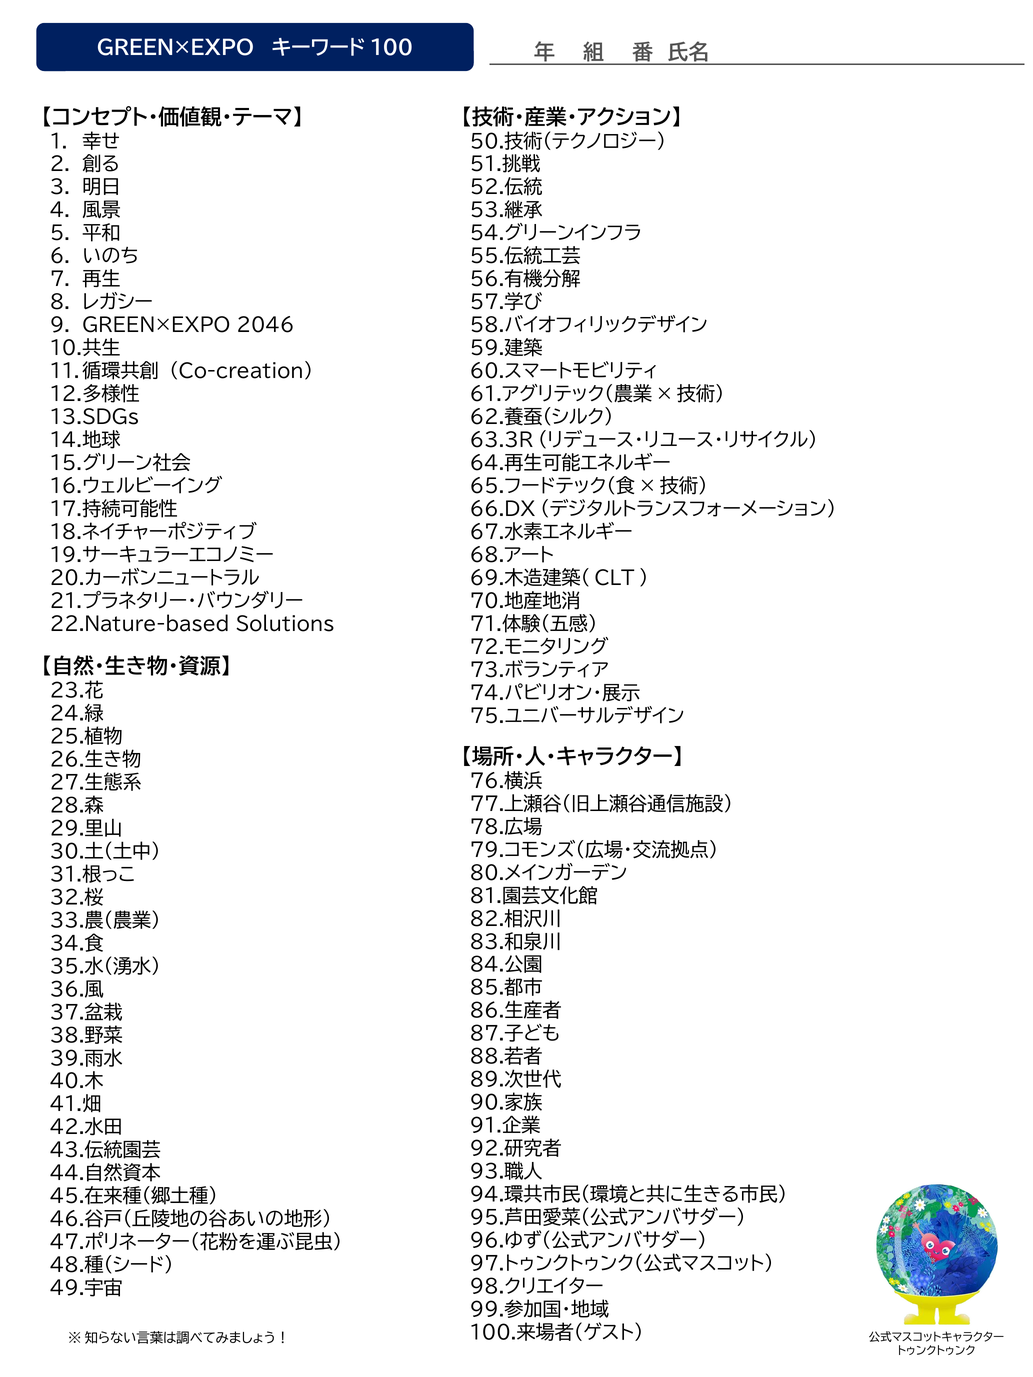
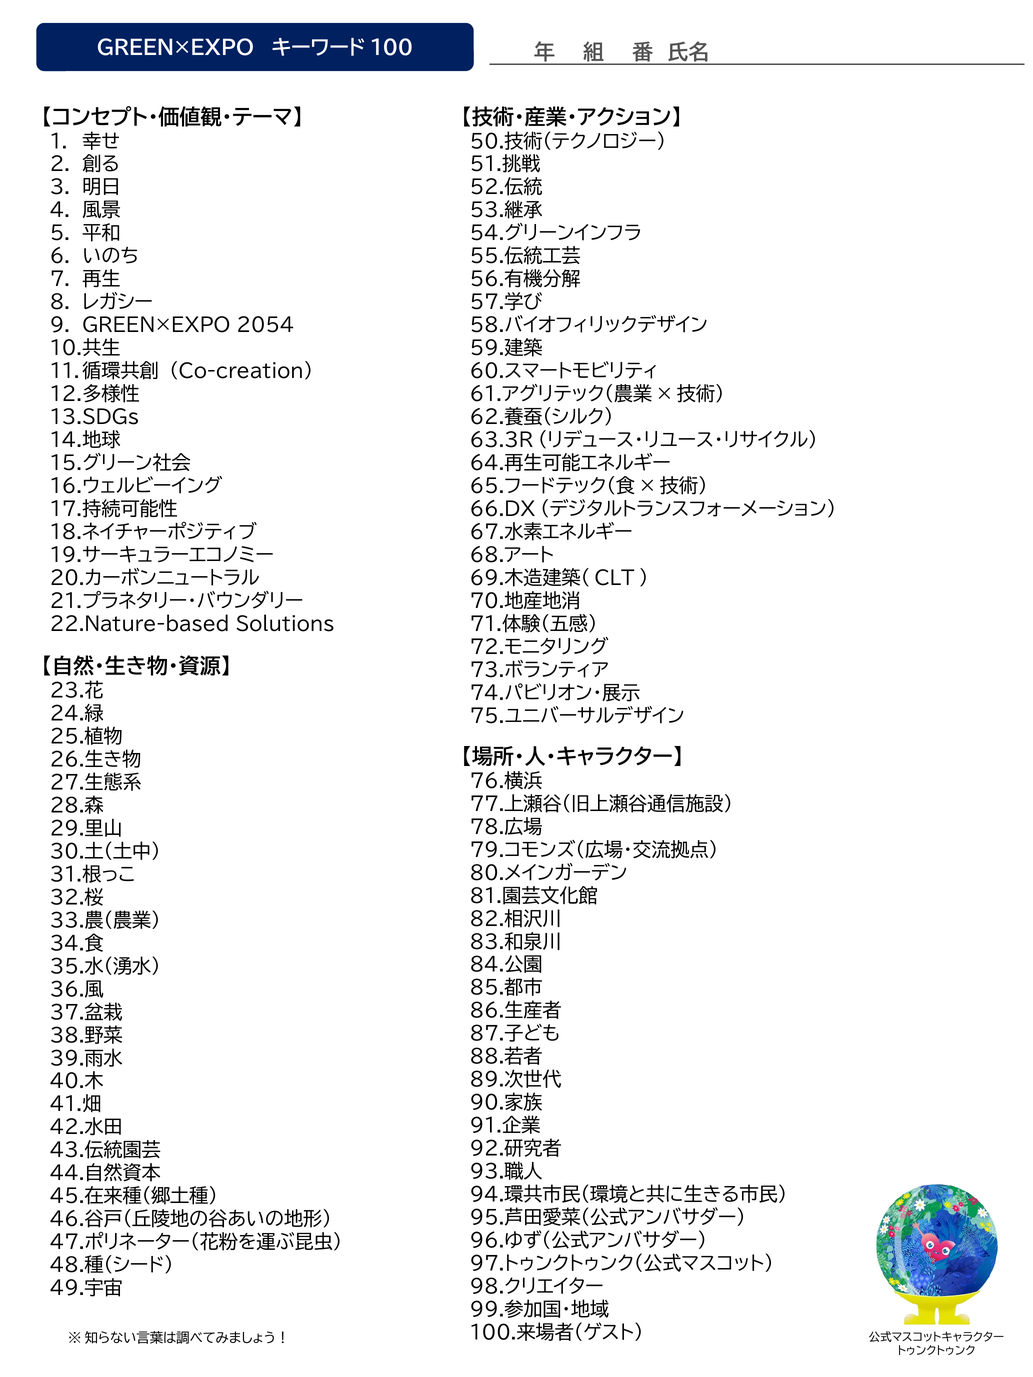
2046: 2046 -> 2054 (265, 326)
